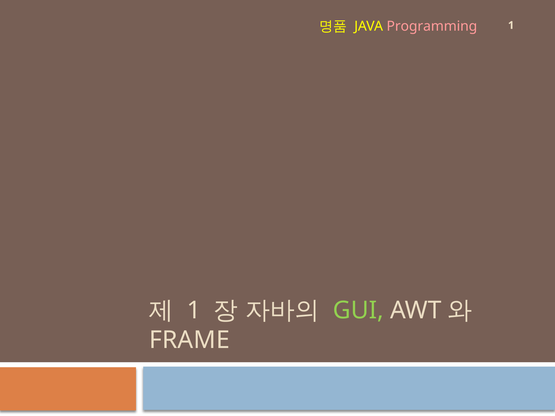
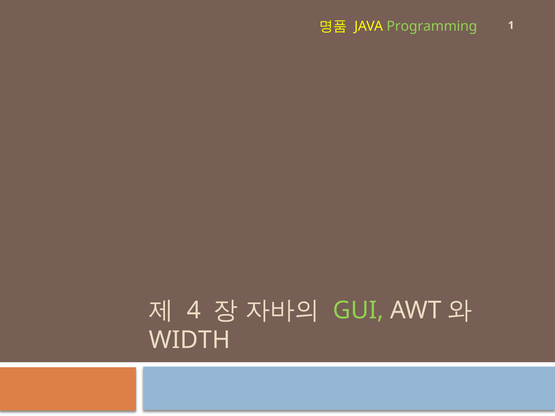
Programming colour: pink -> light green (432, 26)
1: 1 -> 4 (194, 311)
FRAME: FRAME -> WIDTH (190, 340)
